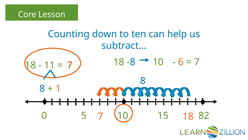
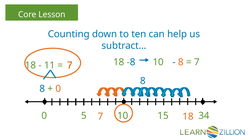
6: 6 -> 8 (181, 62)
1: 1 -> 0 (58, 88)
82: 82 -> 34 (204, 115)
